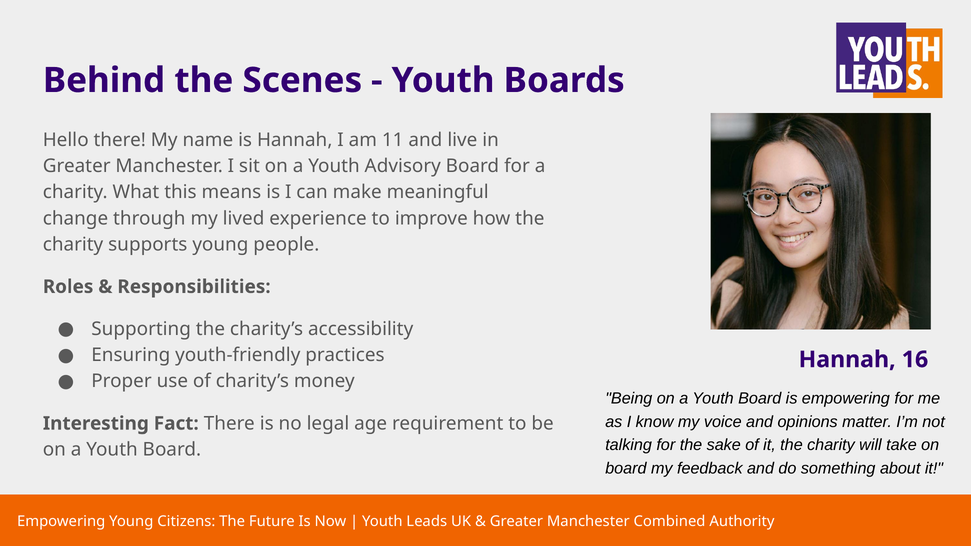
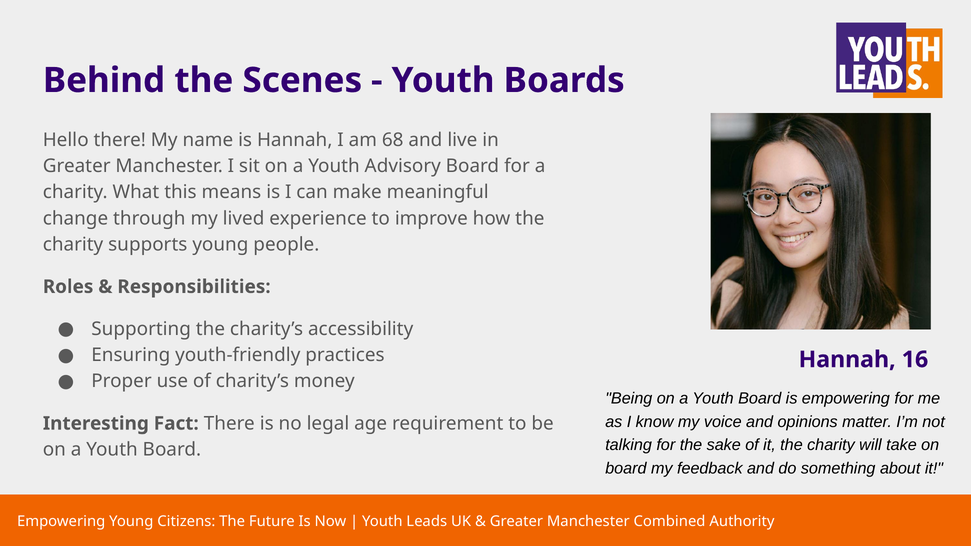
11: 11 -> 68 (393, 140)
